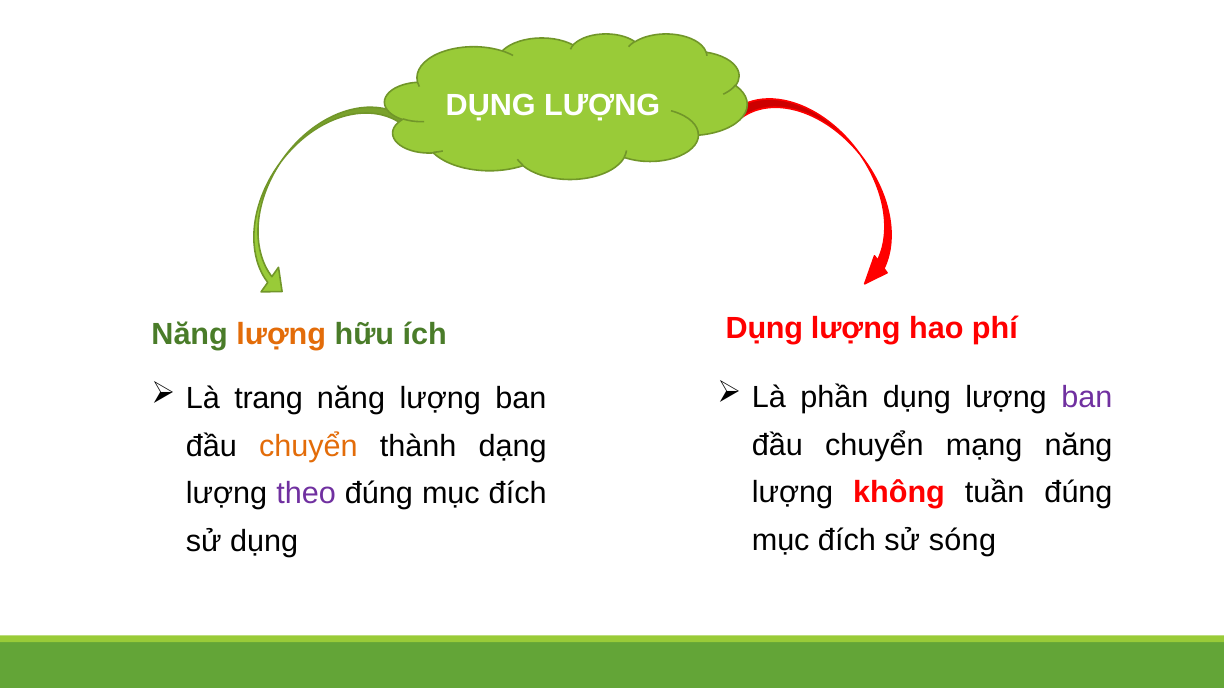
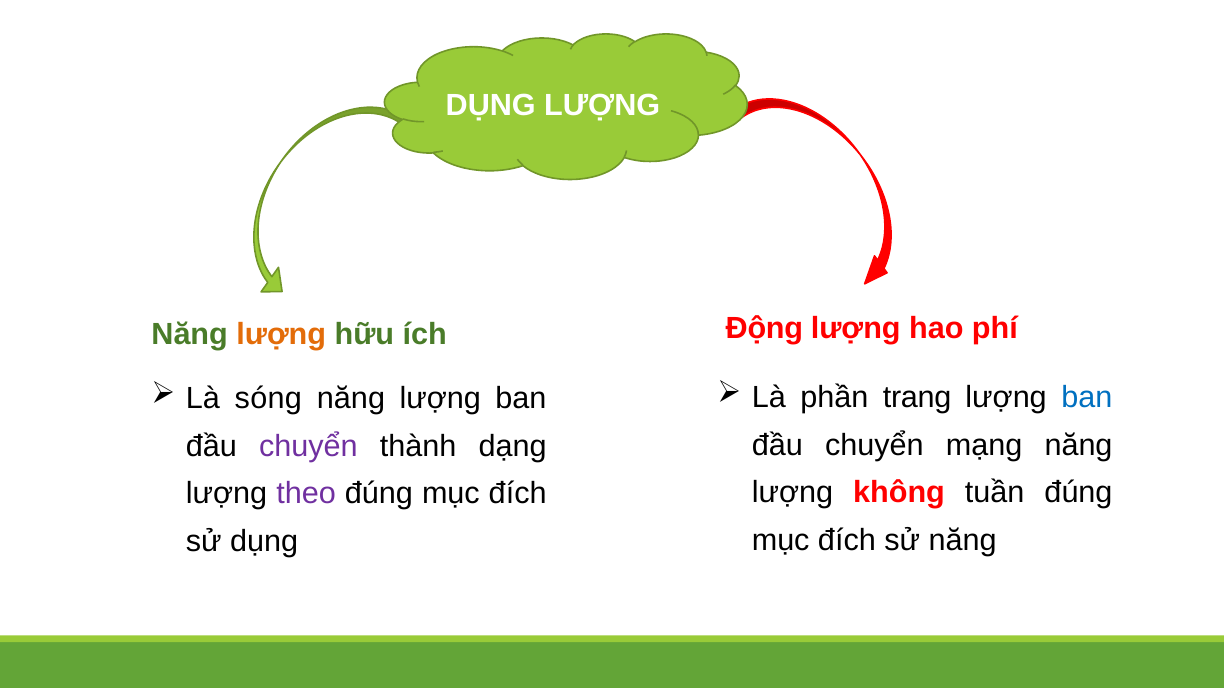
ích Dụng: Dụng -> Động (764, 329)
phần dụng: dụng -> trang (917, 398)
ban colour: purple -> blue (1087, 398)
trang: trang -> sóng (268, 399)
chuyển colour: orange -> purple (308, 446)
sử sóng: sóng -> năng (963, 541)
